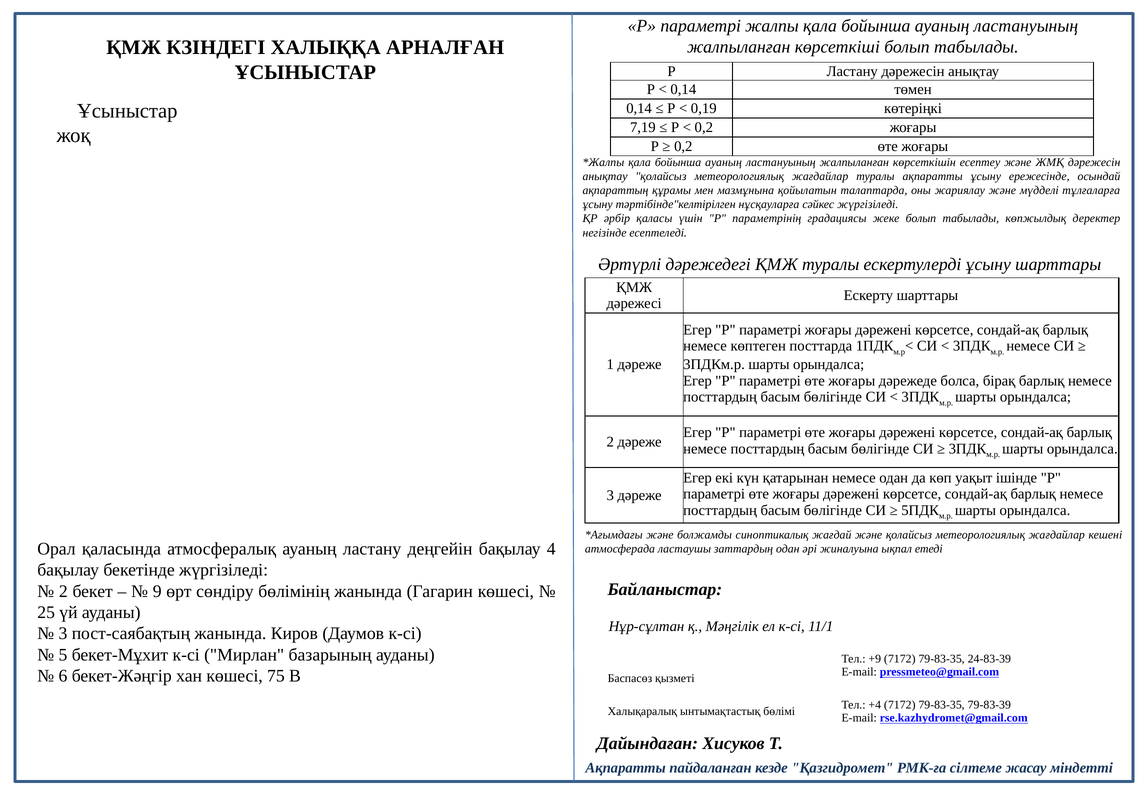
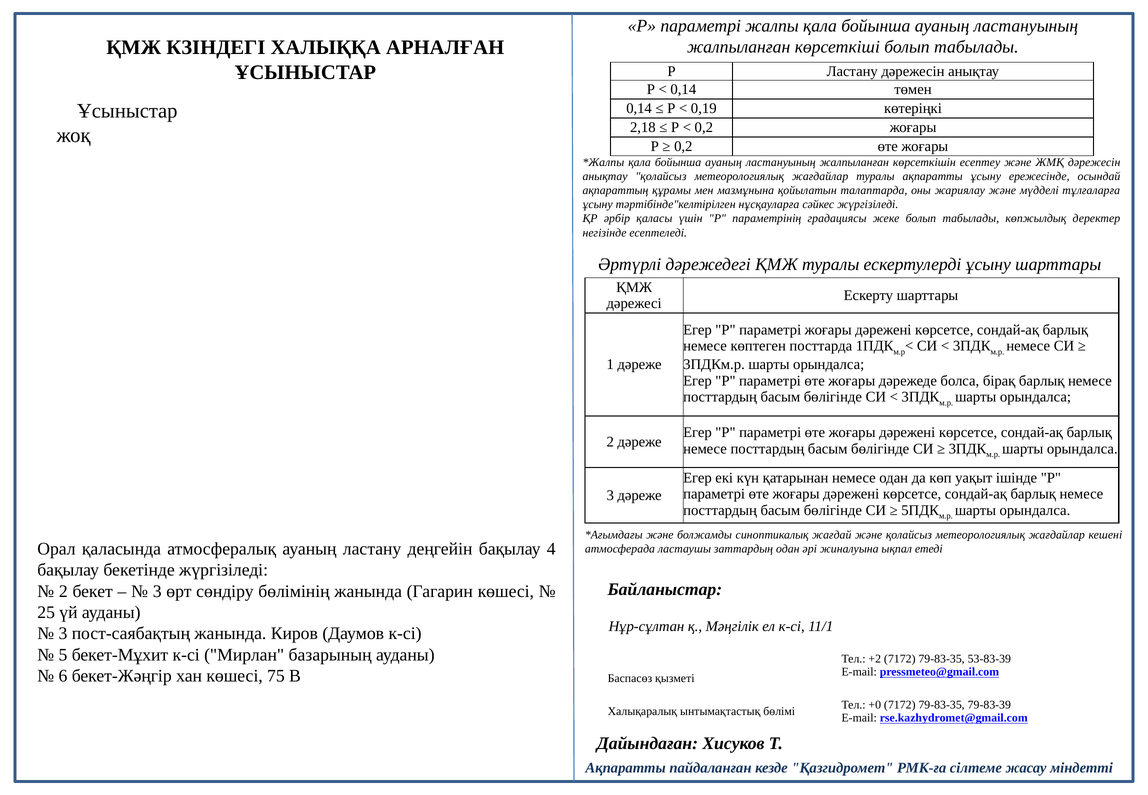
7,19: 7,19 -> 2,18 (643, 127)
9: 9 -> 3 (157, 591)
+9: +9 -> +2 (875, 659)
24-83-39: 24-83-39 -> 53-83-39 (989, 659)
+4: +4 -> +0 (875, 705)
